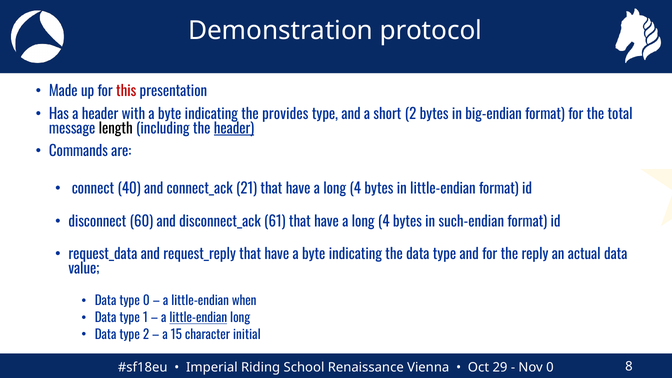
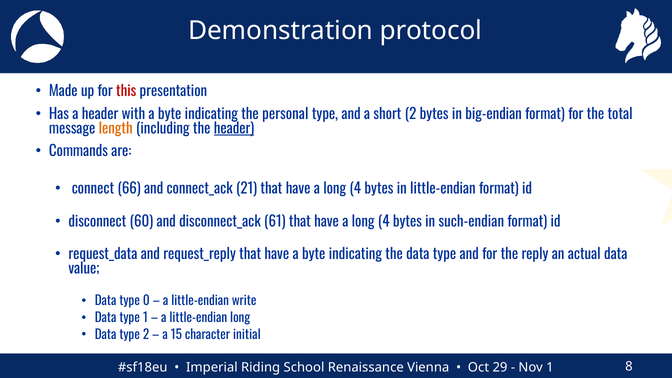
provides: provides -> personal (285, 114)
length colour: black -> orange (116, 129)
40: 40 -> 66 (129, 189)
when: when -> write (244, 301)
little-endian underline: present -> none (198, 318)
0: 0 -> 1 (550, 368)
